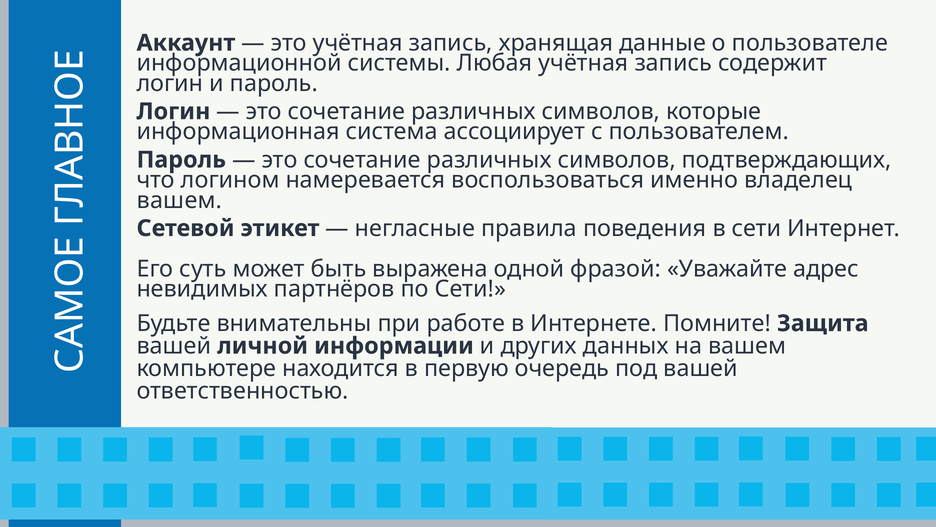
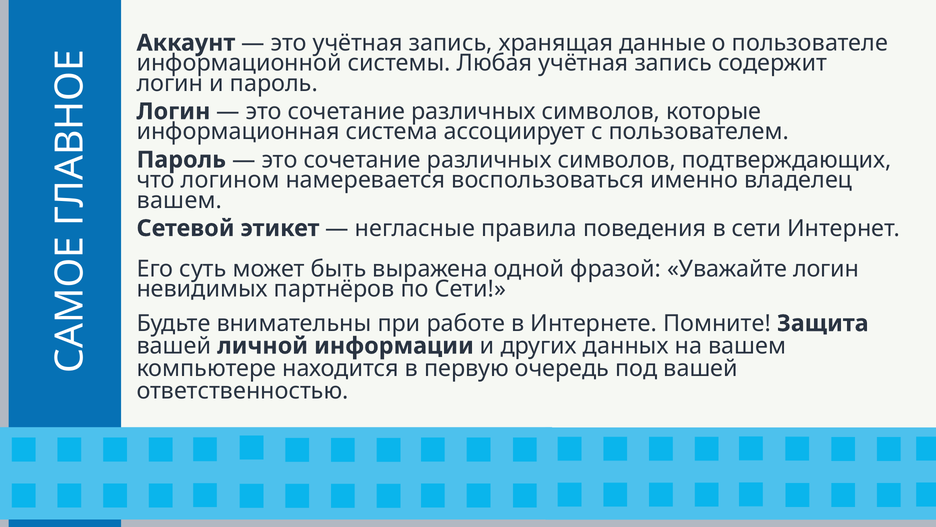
Уважайте адрес: адрес -> логин (826, 269)
